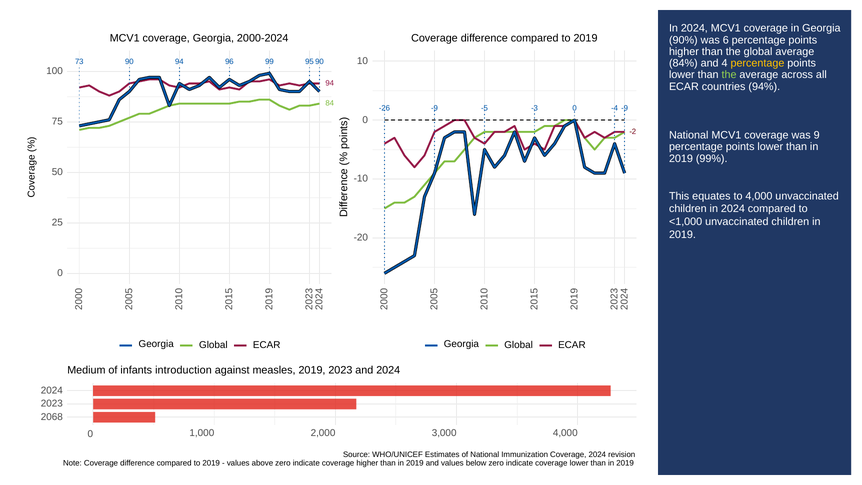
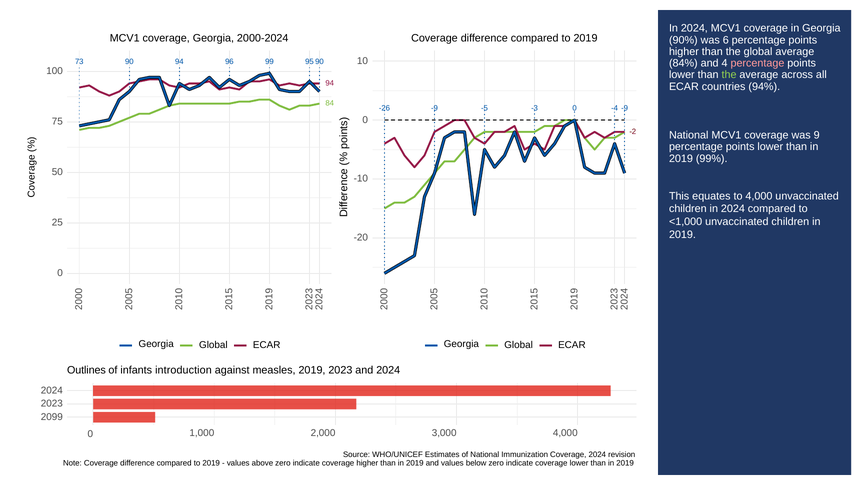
percentage colour: yellow -> pink (757, 63)
Medium: Medium -> Outlines (86, 370)
2068: 2068 -> 2099 (52, 417)
